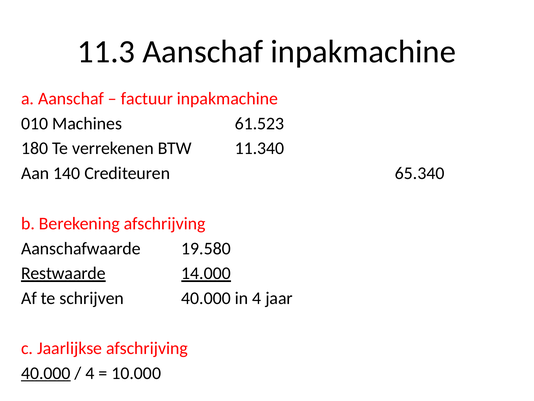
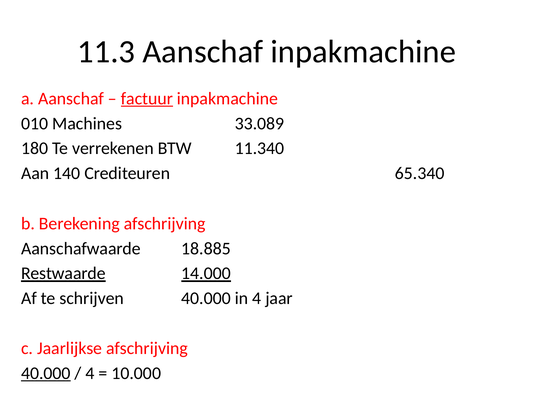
factuur underline: none -> present (147, 98)
61.523: 61.523 -> 33.089 (259, 123)
19.580: 19.580 -> 18.885 (206, 248)
